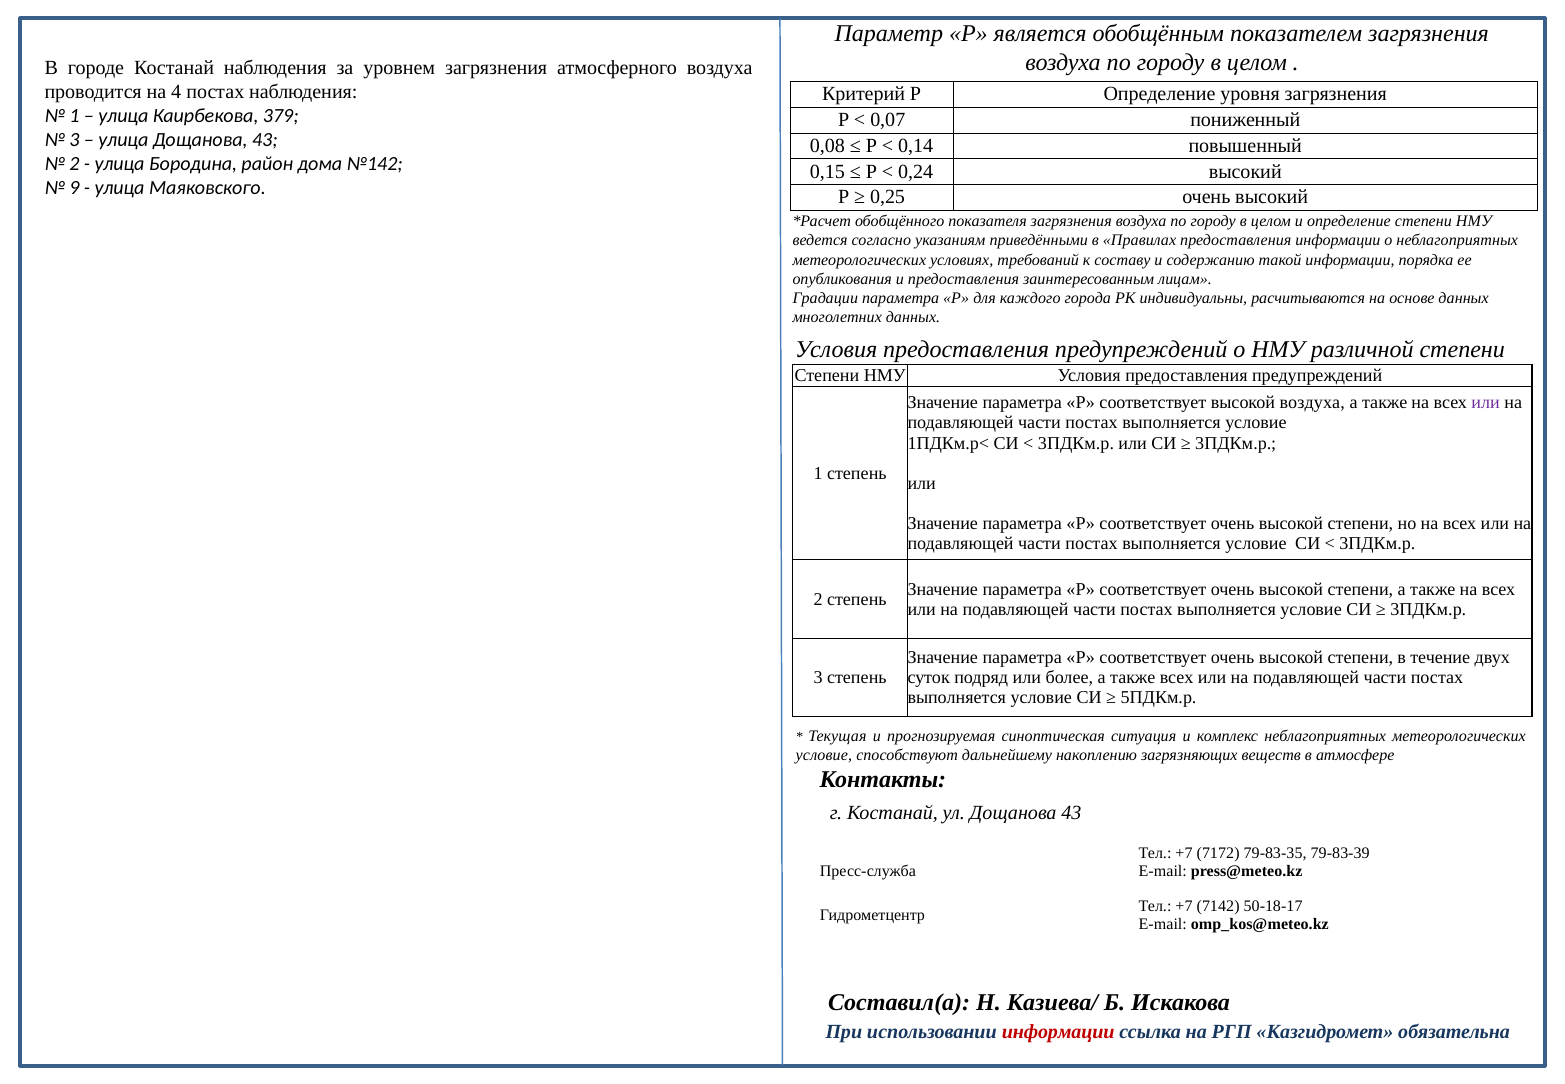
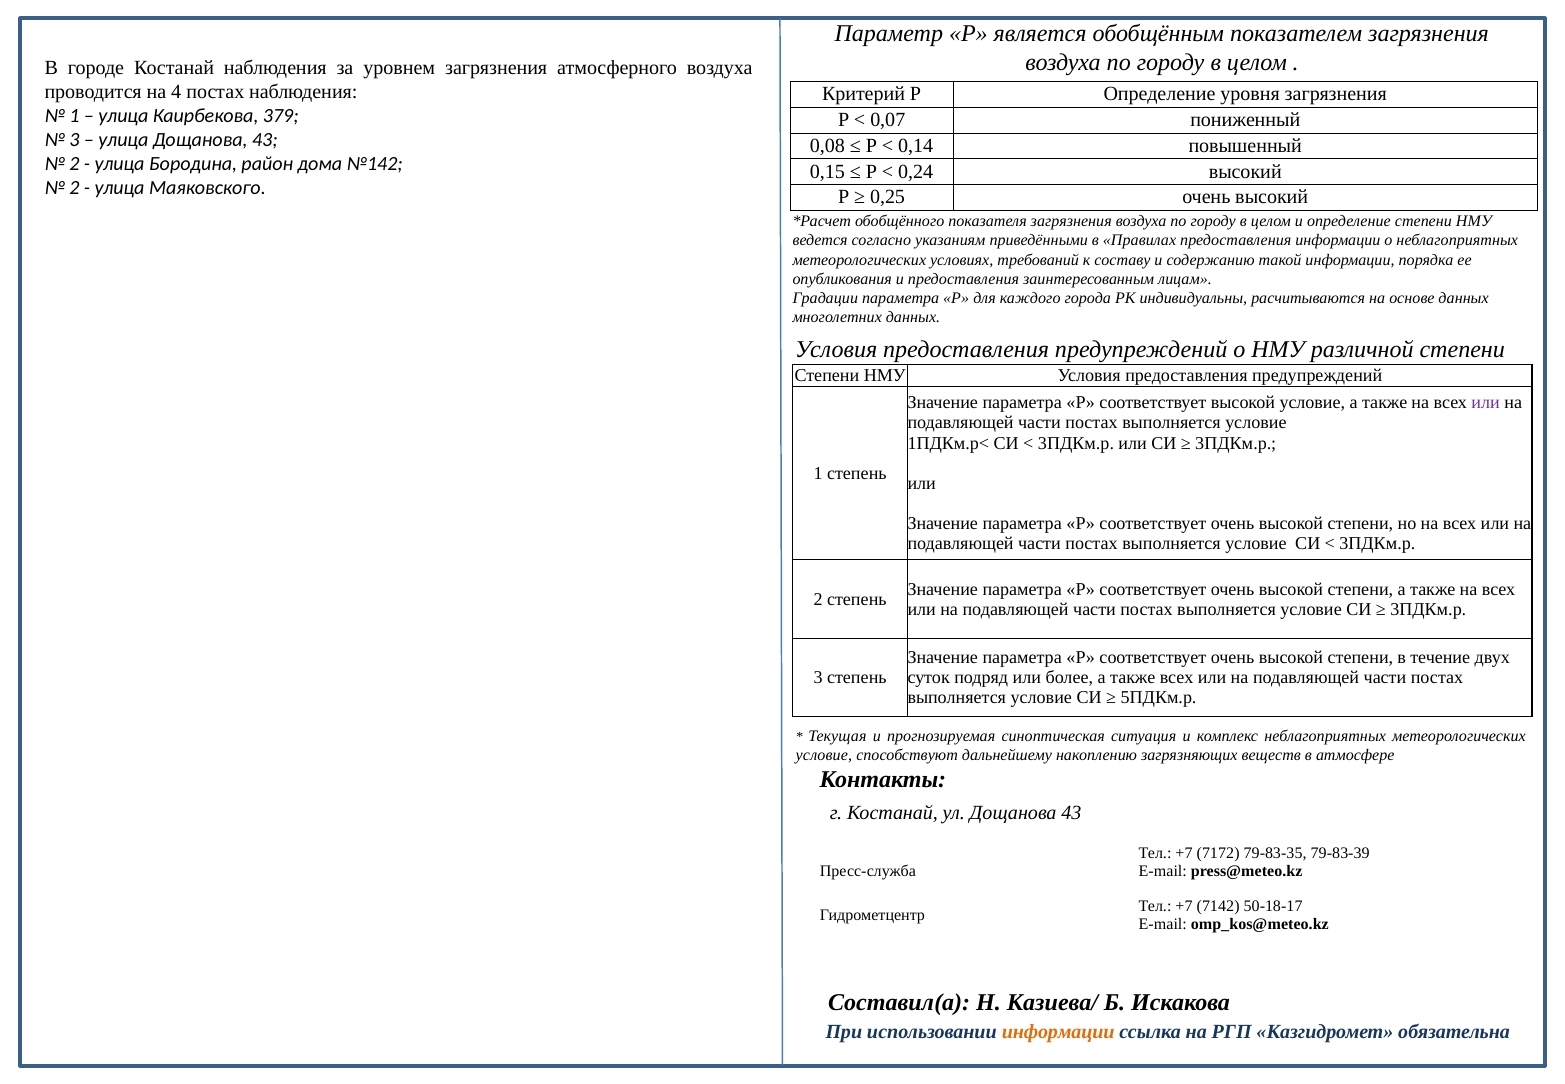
9: 9 -> 2 (74, 188)
высокой воздуха: воздуха -> условие (1312, 403)
информации colour: red -> orange (1058, 1032)
